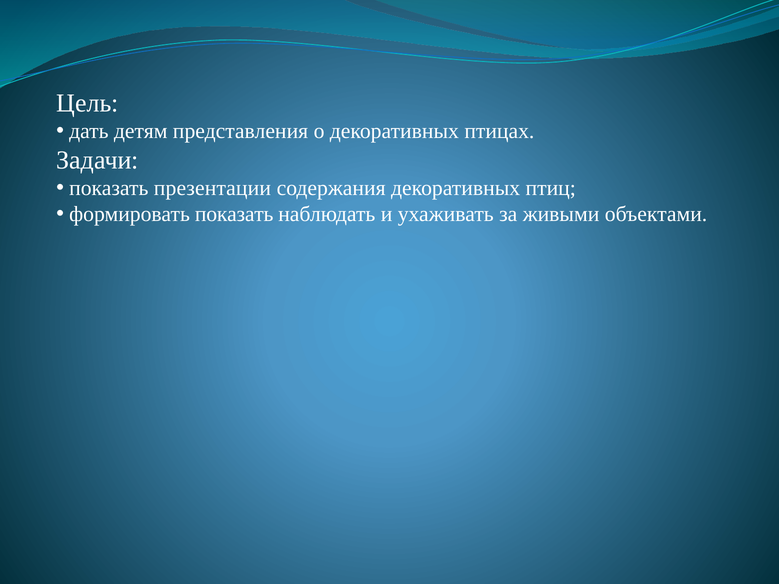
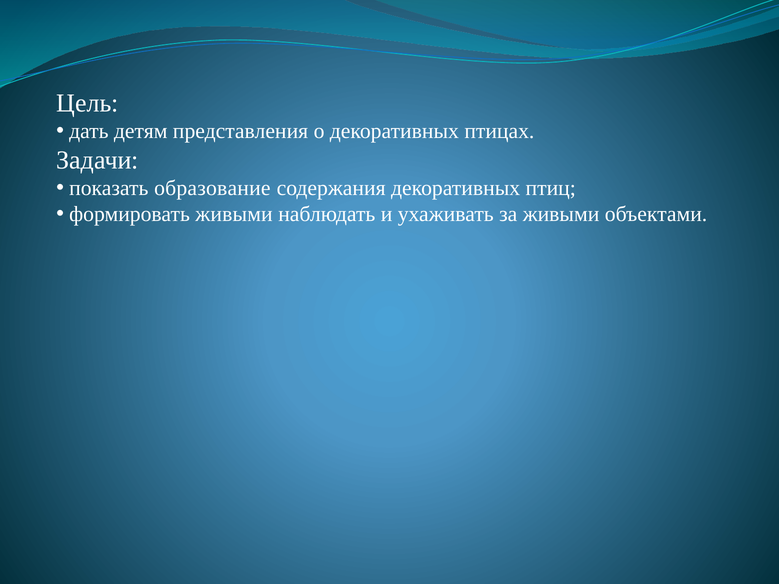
презентации: презентации -> образование (212, 188)
формировать показать: показать -> живыми (234, 214)
